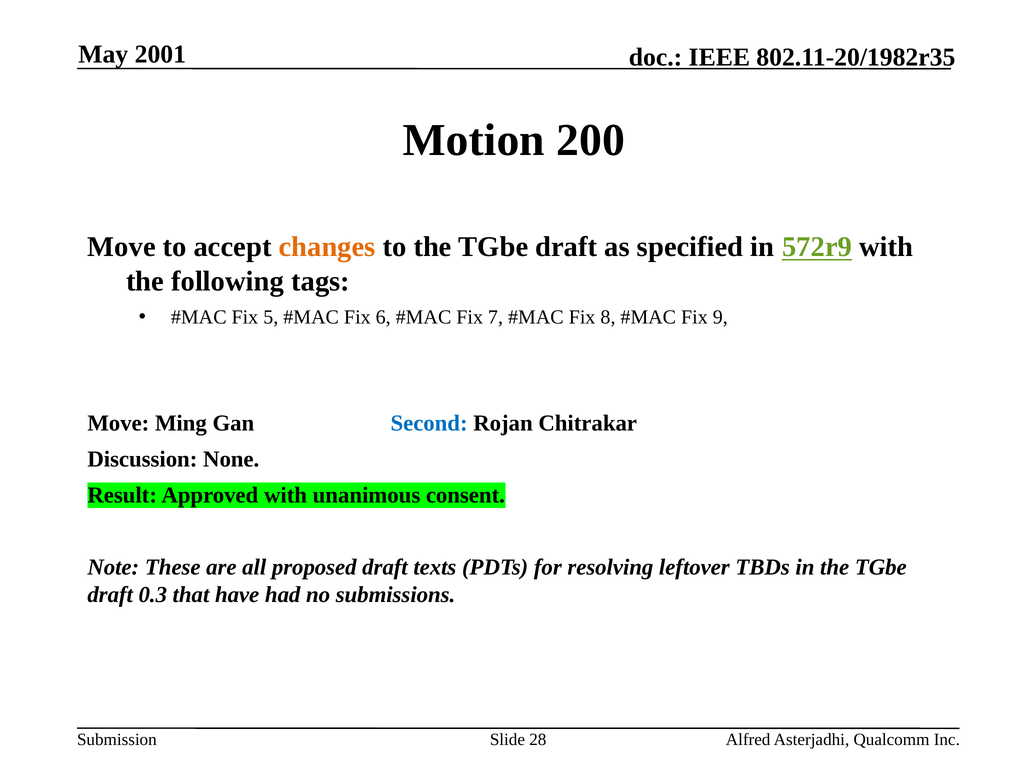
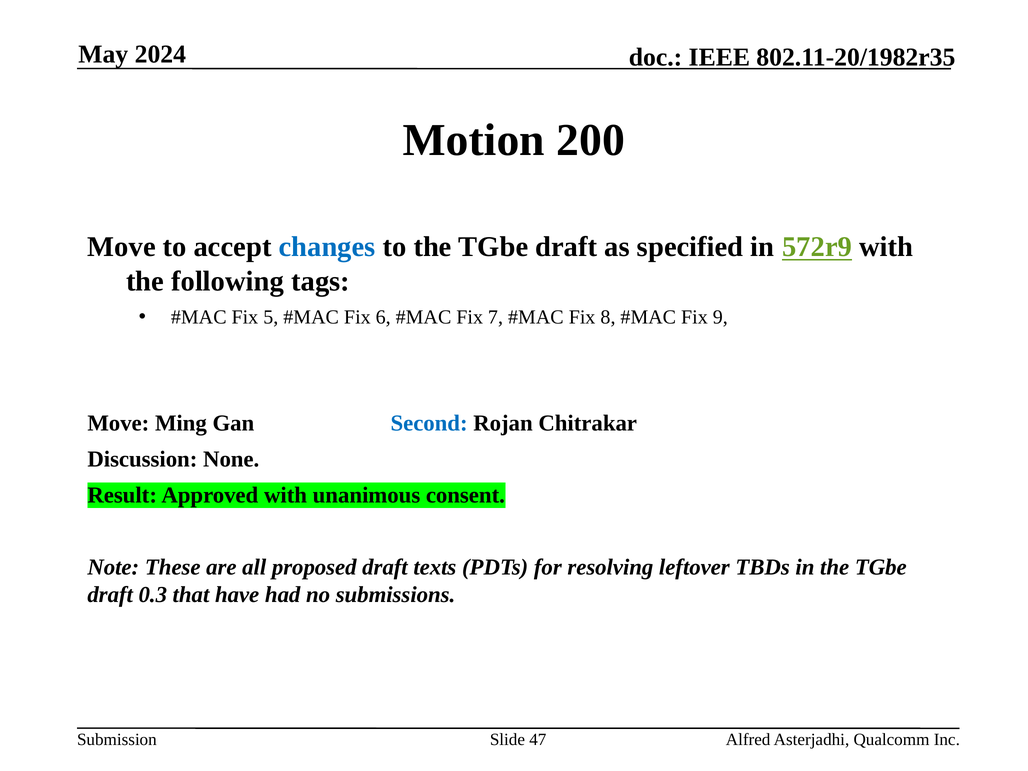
2001: 2001 -> 2024 (160, 54)
changes colour: orange -> blue (327, 247)
28: 28 -> 47 (538, 739)
